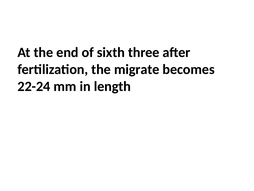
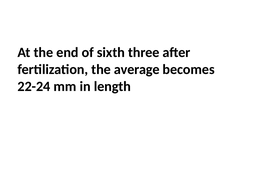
migrate: migrate -> average (137, 69)
